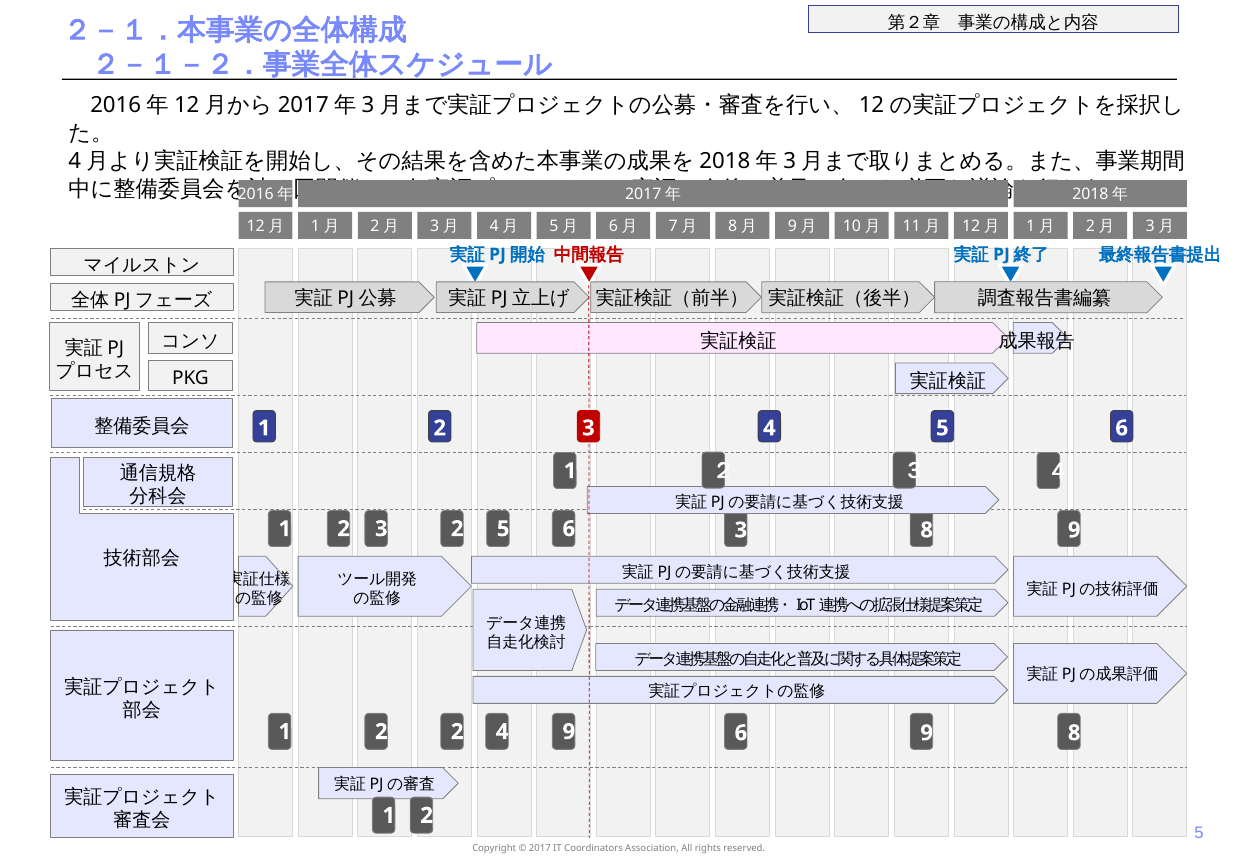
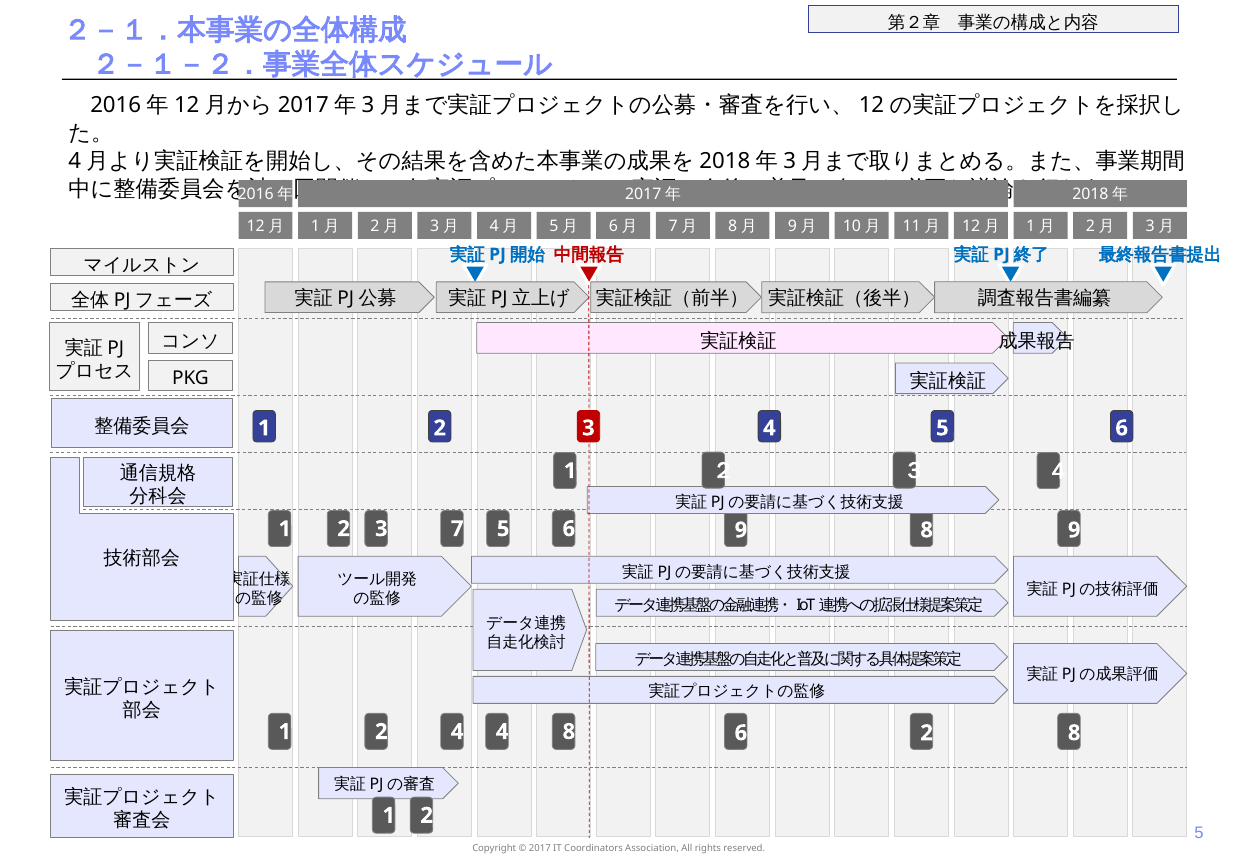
3 2: 2 -> 7 (457, 529)
5 3: 3 -> 9 (741, 530)
2 2: 2 -> 4 (457, 731)
4 9: 9 -> 8 (569, 731)
9: 9 -> 2 (927, 733)
